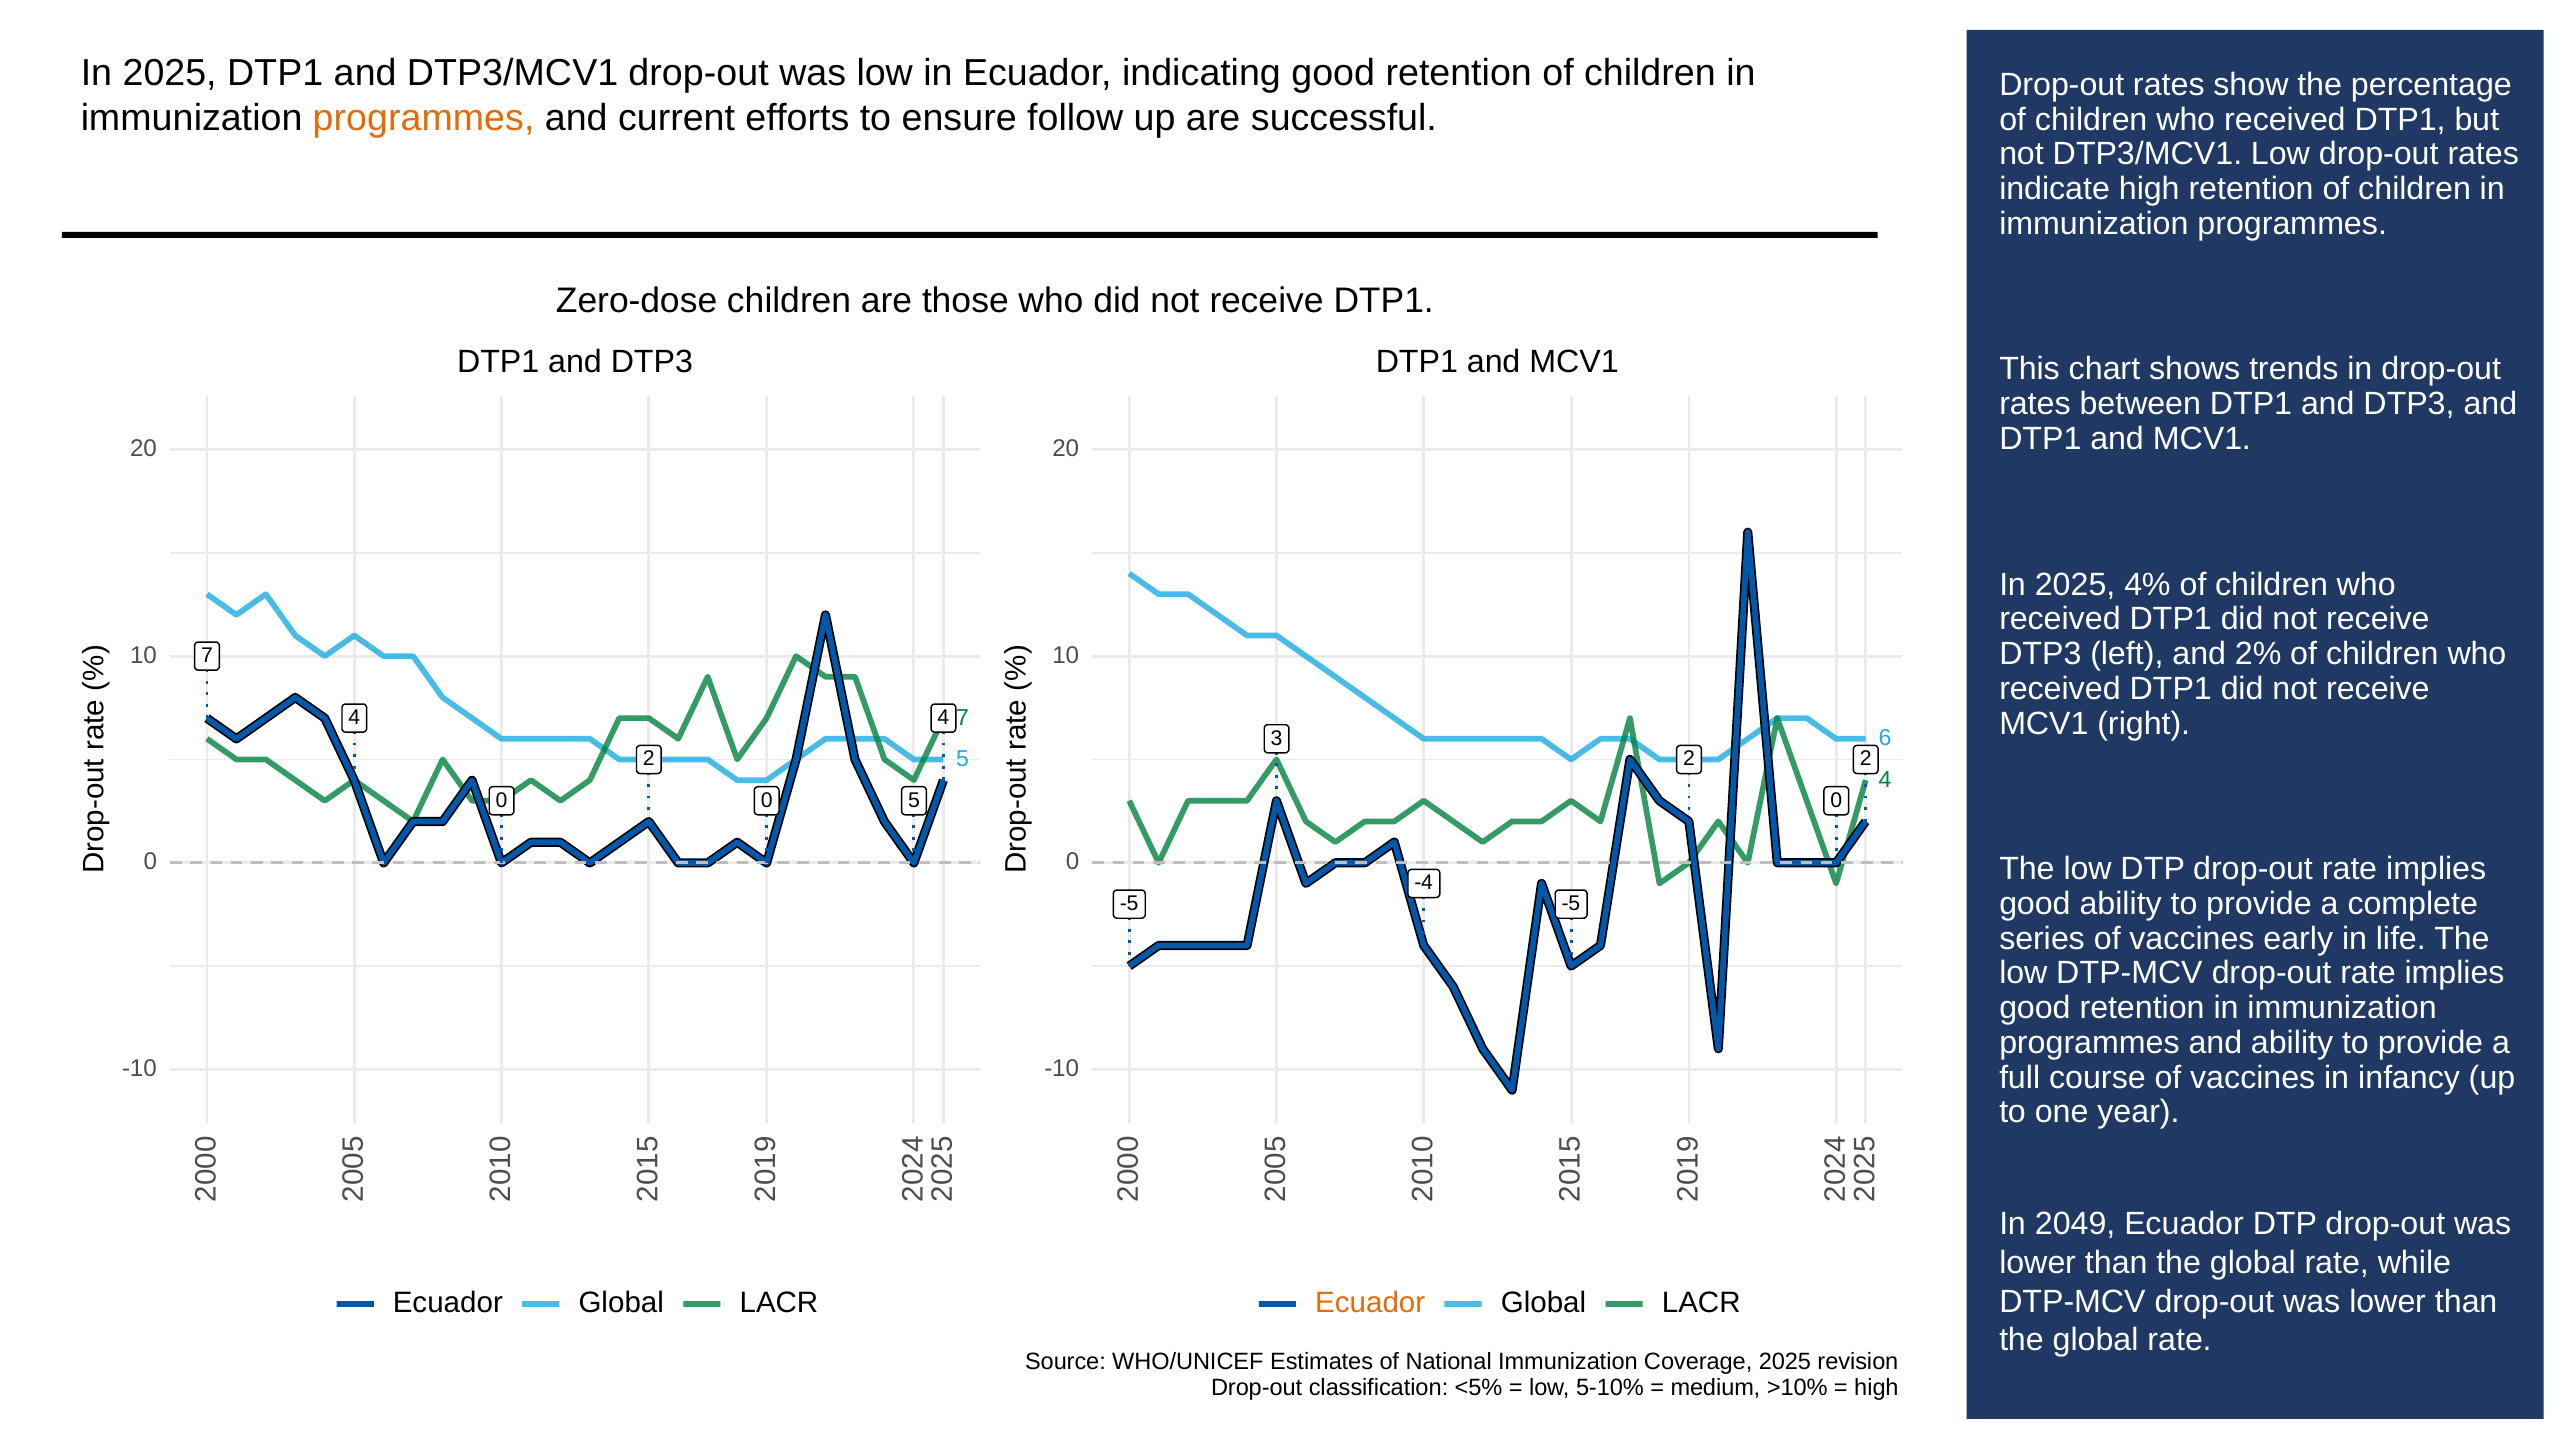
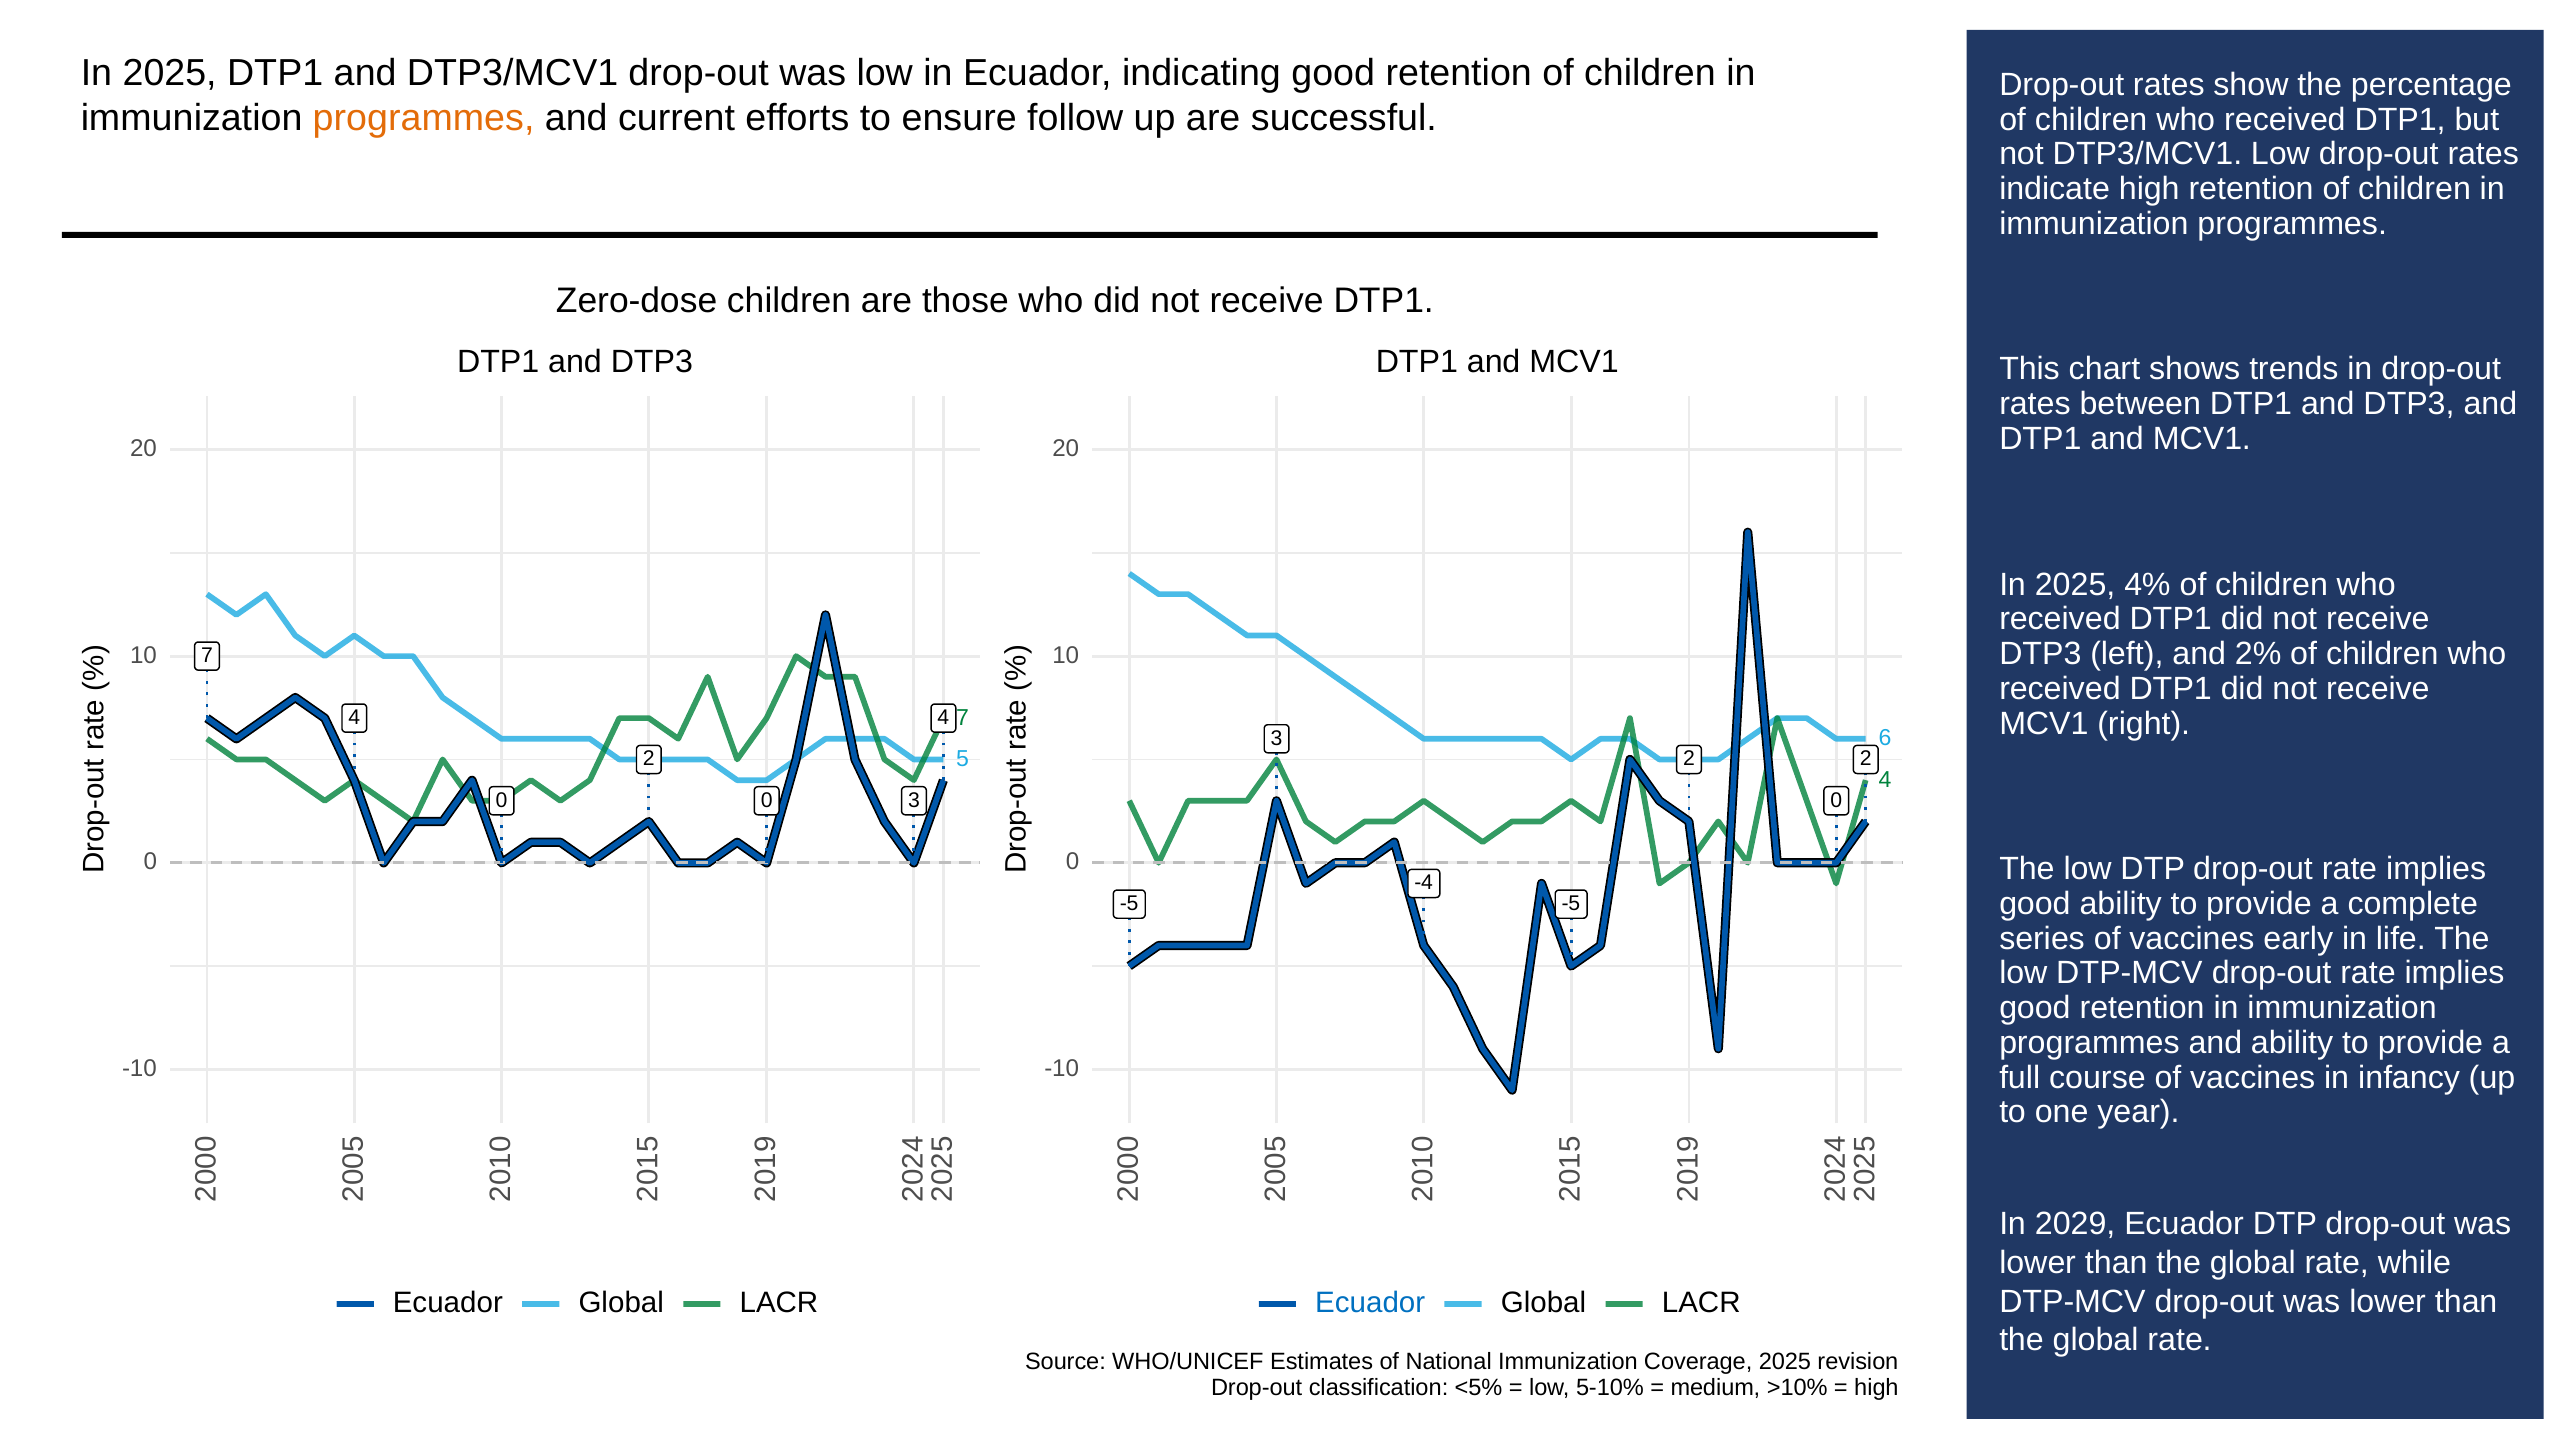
5: 5 -> 3 (914, 800)
2049: 2049 -> 2029 (2075, 1224)
Ecuador colour: orange -> blue (1370, 1303)
